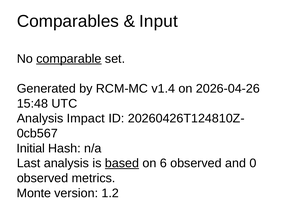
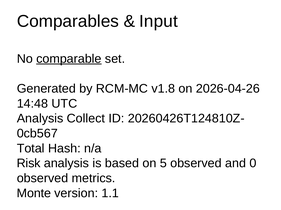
v1.4: v1.4 -> v1.8 (163, 89)
15:48: 15:48 -> 14:48 (32, 104)
Impact: Impact -> Collect (86, 119)
Initial: Initial -> Total (31, 149)
Last: Last -> Risk (29, 164)
based underline: present -> none (122, 164)
6: 6 -> 5 (163, 164)
1.2: 1.2 -> 1.1 (110, 194)
